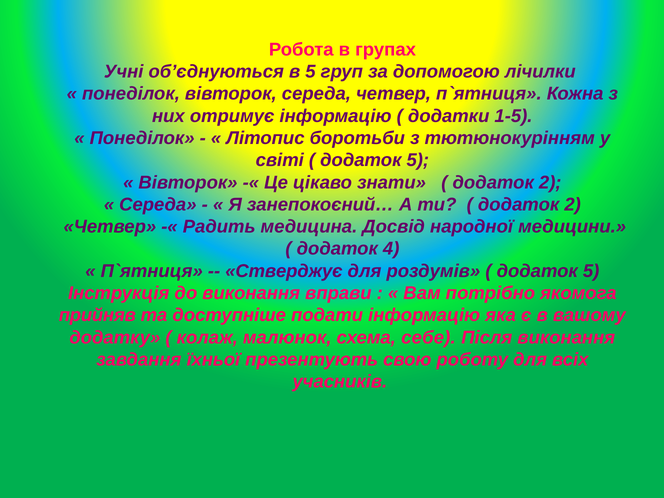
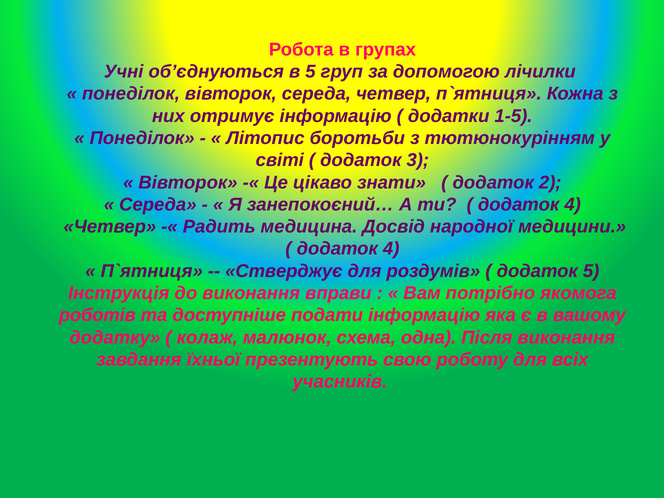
5: 5 -> 3 (418, 160)
2: 2 -> 4 (573, 205)
прийняв: прийняв -> роботів (97, 315)
себе: себе -> одна (429, 337)
